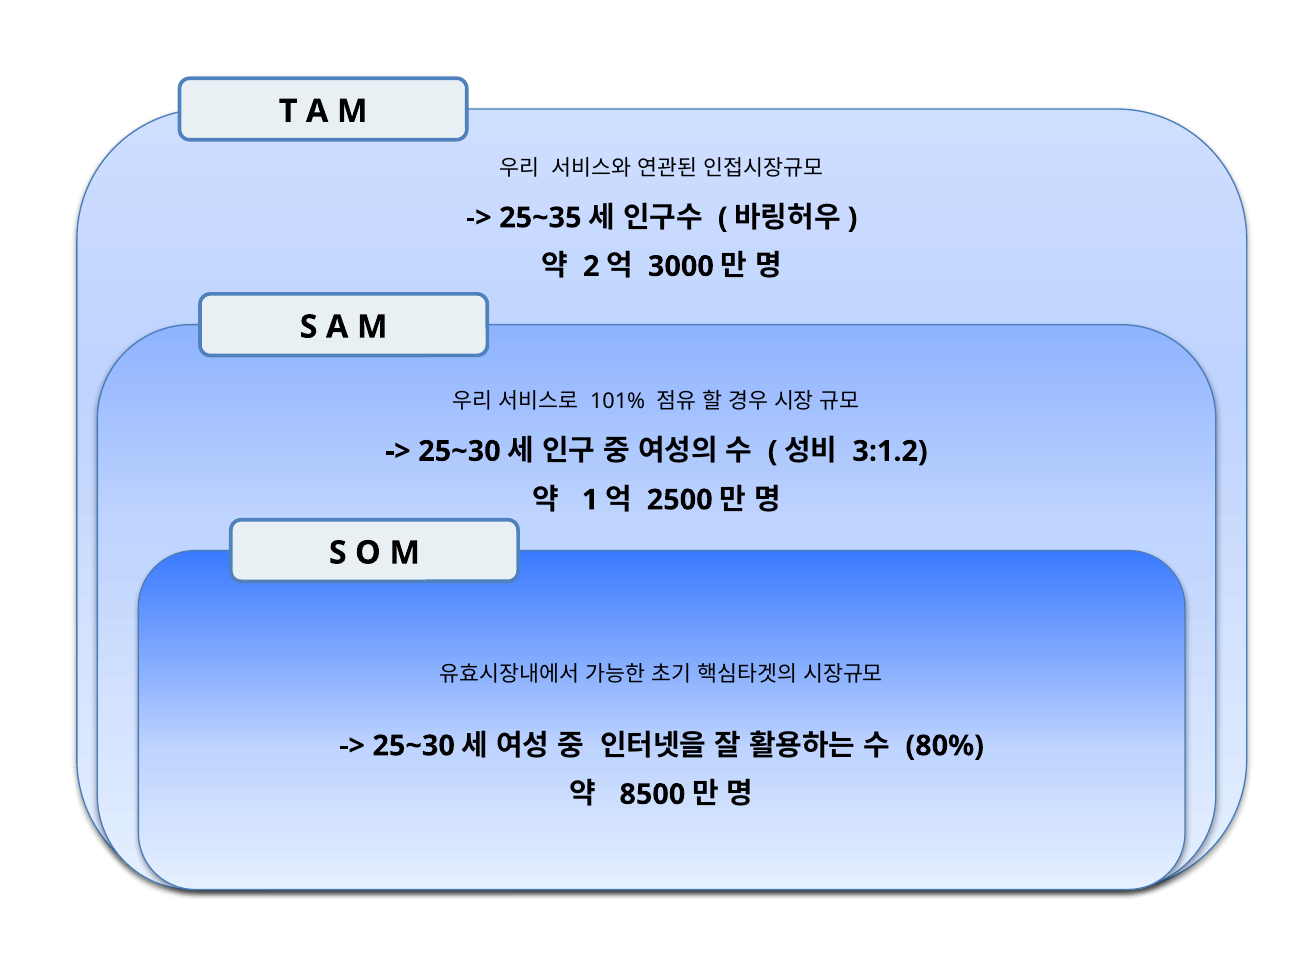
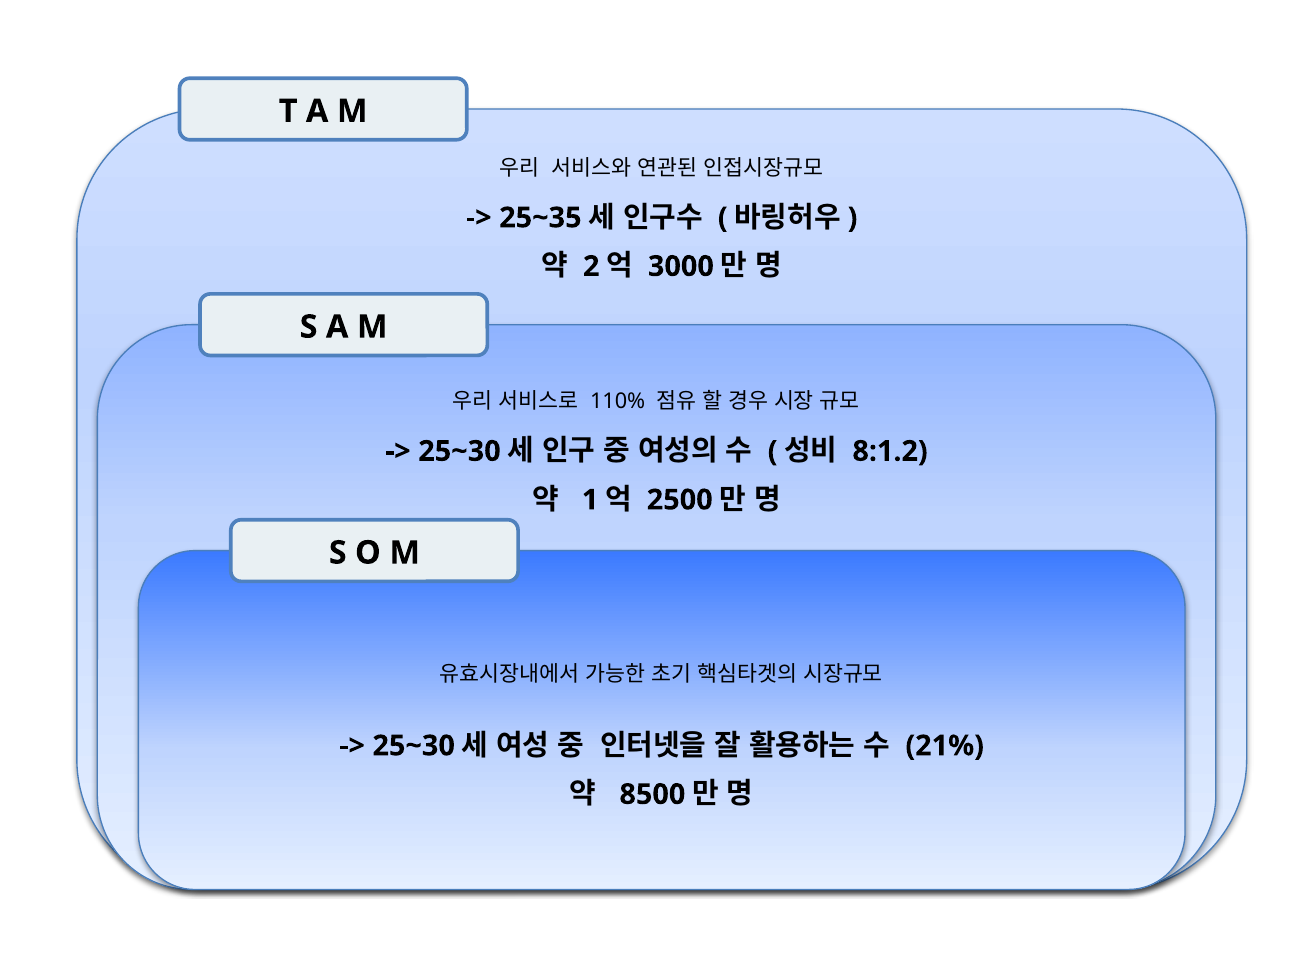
101%: 101% -> 110% (618, 401)
3:1.2: 3:1.2 -> 8:1.2 (890, 451)
80%: 80% -> 21% (945, 745)
